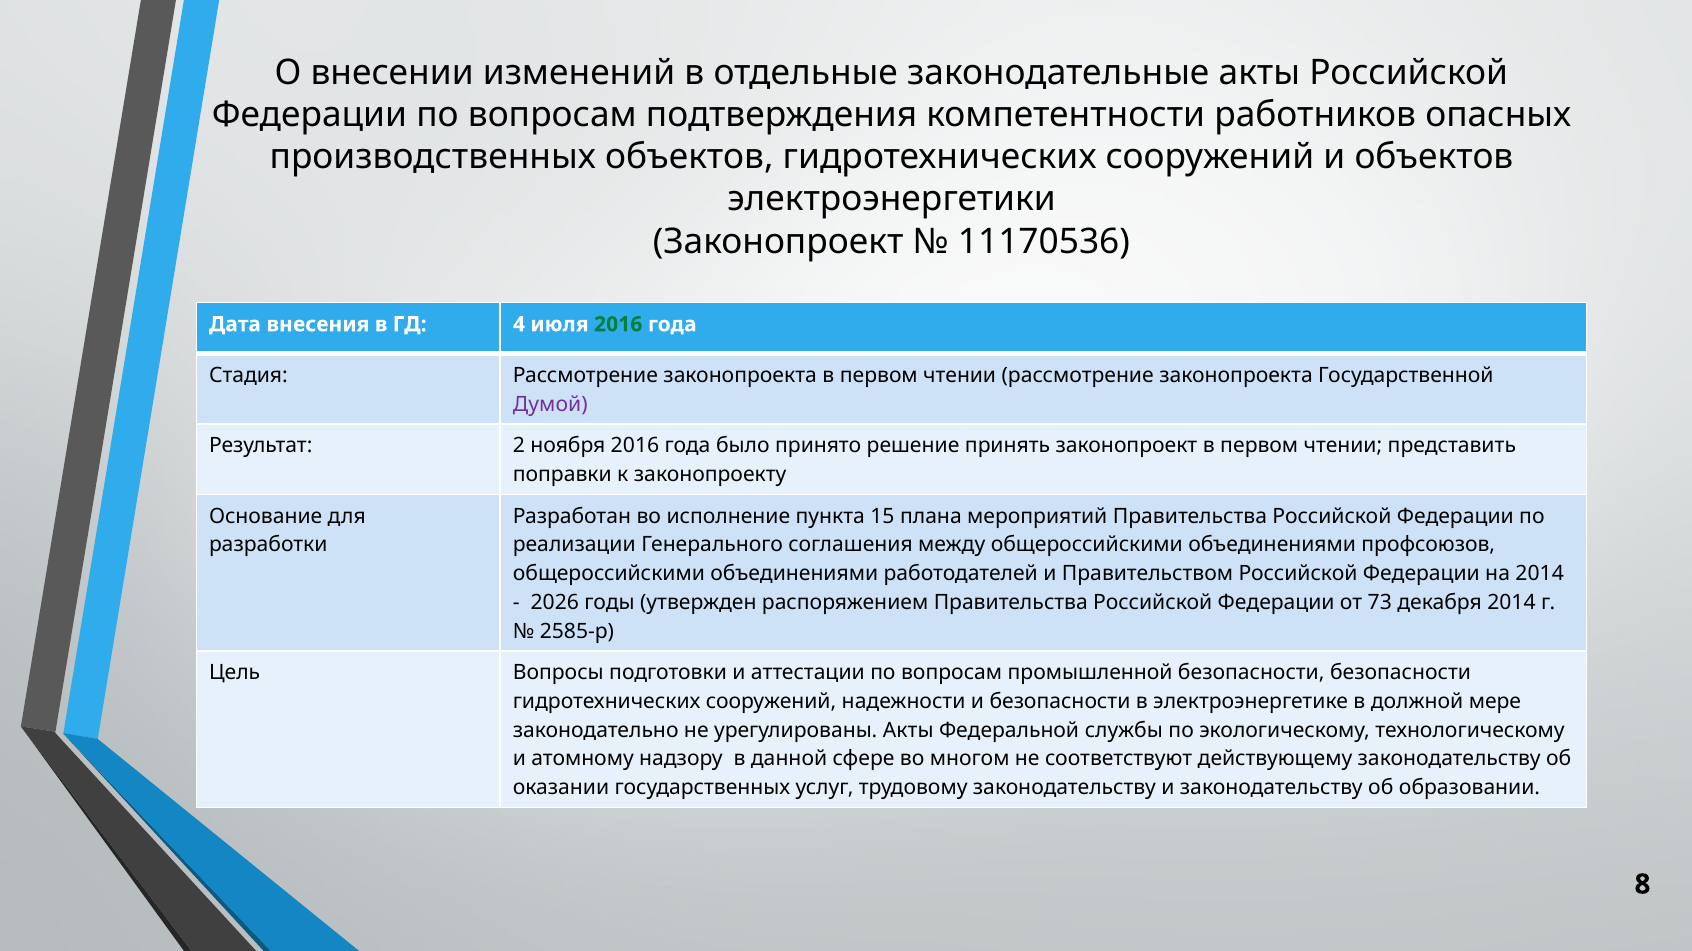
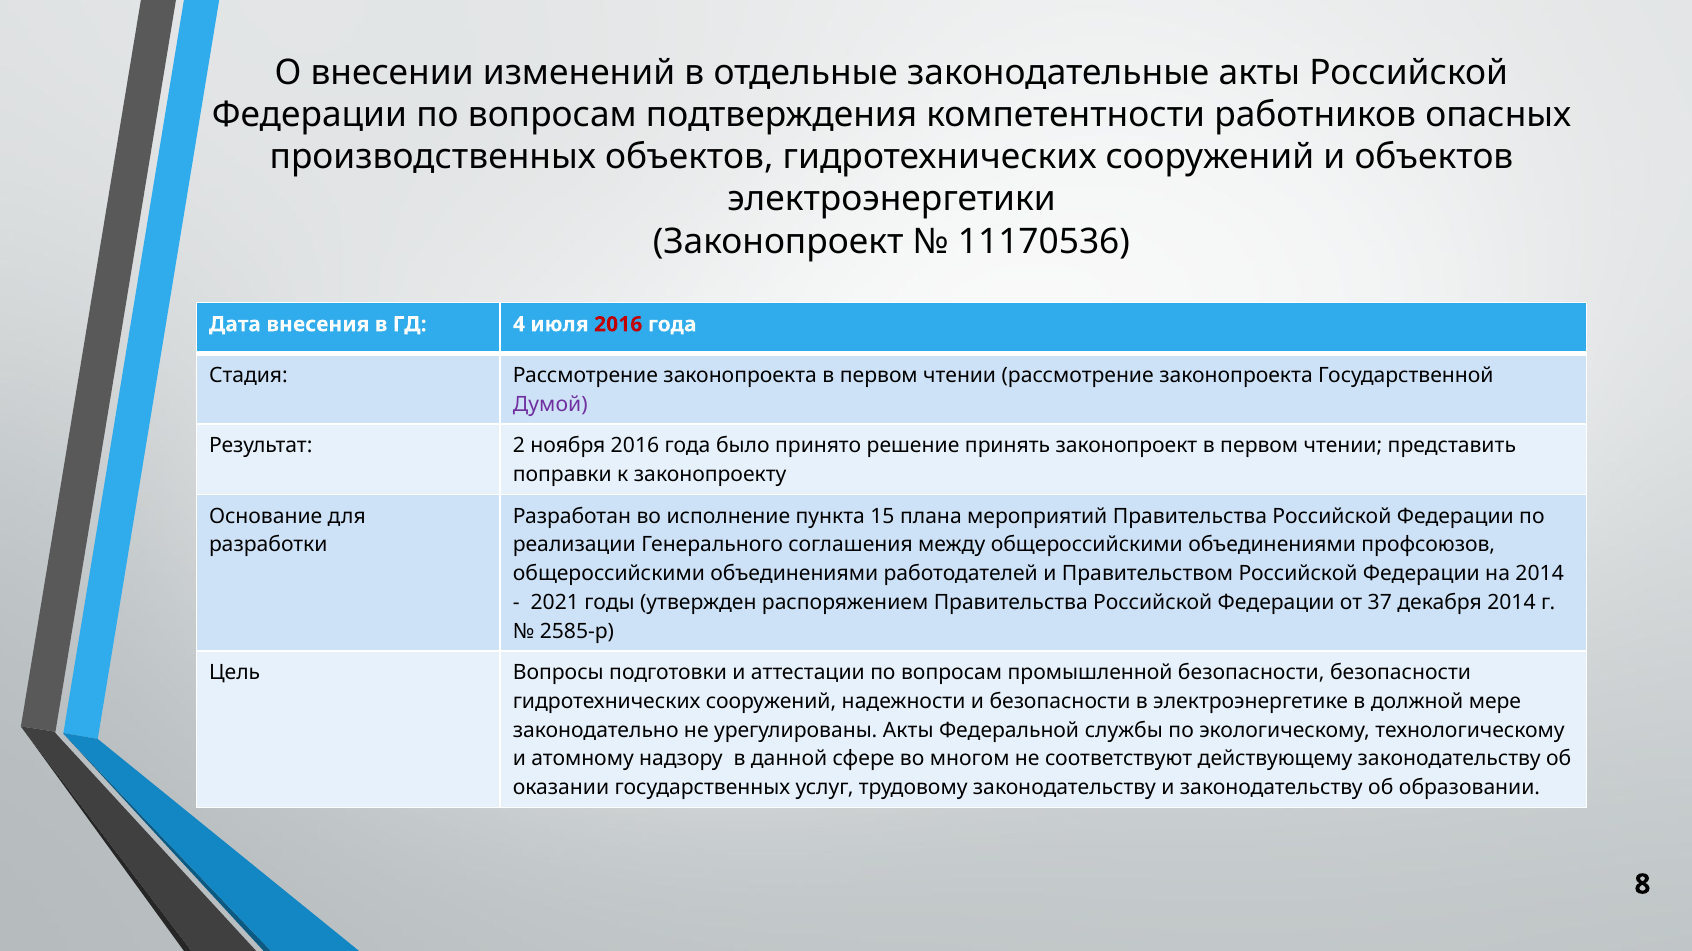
2016 colour: green -> red (618, 325)
2026: 2026 -> 2021 (555, 603)
73: 73 -> 37 (1380, 603)
